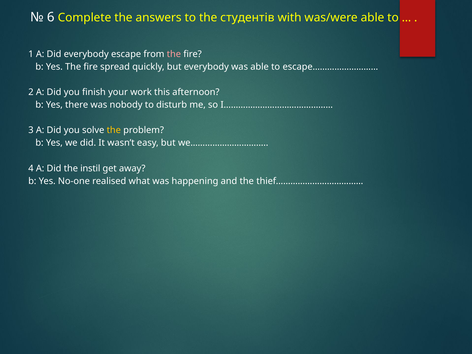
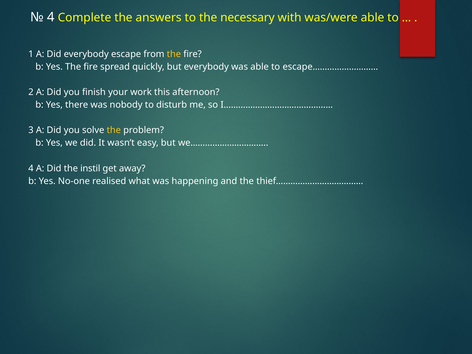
6: 6 -> 4 (51, 17)
студентів: студентів -> necessary (247, 18)
the colour: pink -> yellow (174, 54)
